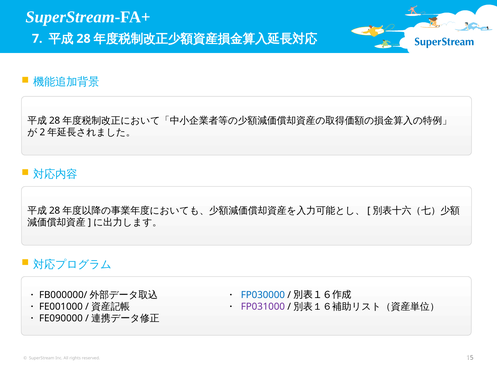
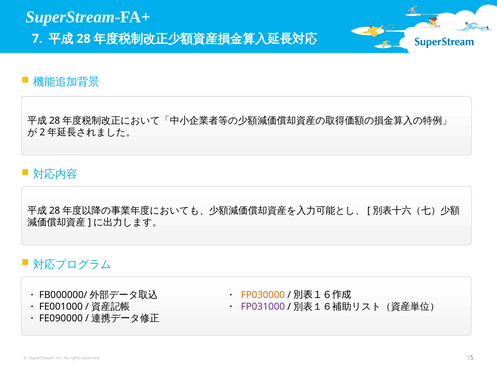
FP030000 colour: blue -> orange (263, 295)
